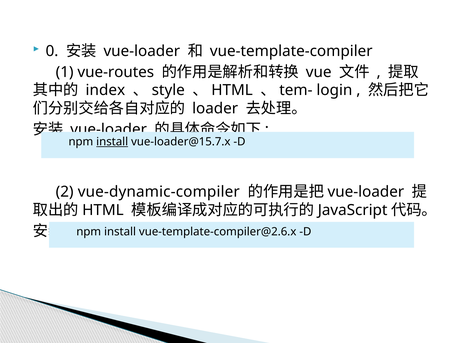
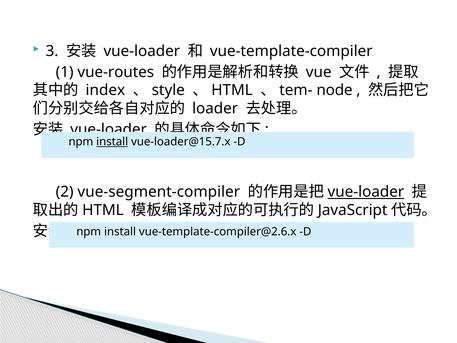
0: 0 -> 3 (52, 51)
login: login -> node (335, 90)
vue-dynamic-compiler: vue-dynamic-compiler -> vue-segment-compiler (159, 192)
vue-loader underline: none -> present (366, 192)
